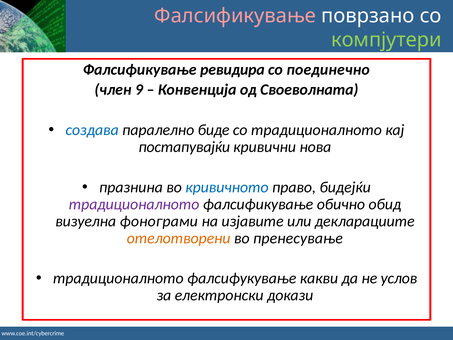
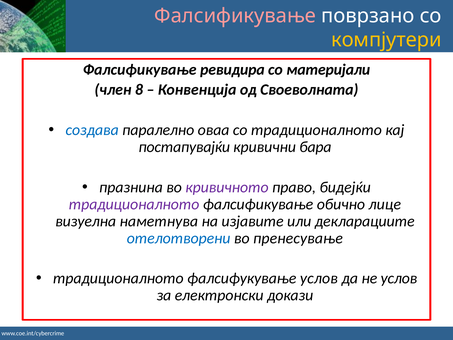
компјутери colour: light green -> yellow (386, 40)
поединечно: поединечно -> материјали (328, 70)
9: 9 -> 8 (139, 90)
биде: биде -> оваа (214, 130)
нова: нова -> бара (315, 147)
кривичното colour: blue -> purple (227, 187)
обид: обид -> лице (385, 204)
фонограми: фонограми -> наметнува (159, 221)
отелотворени colour: orange -> blue (179, 238)
фалсифукување какви: какви -> услов (319, 278)
